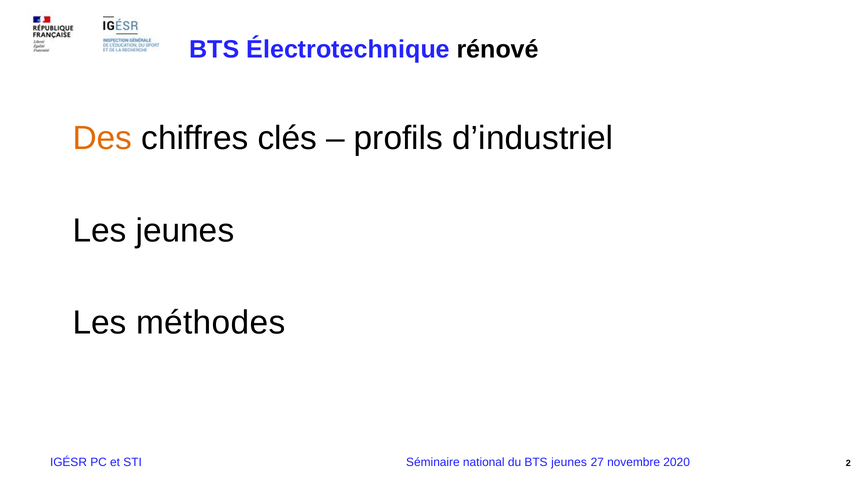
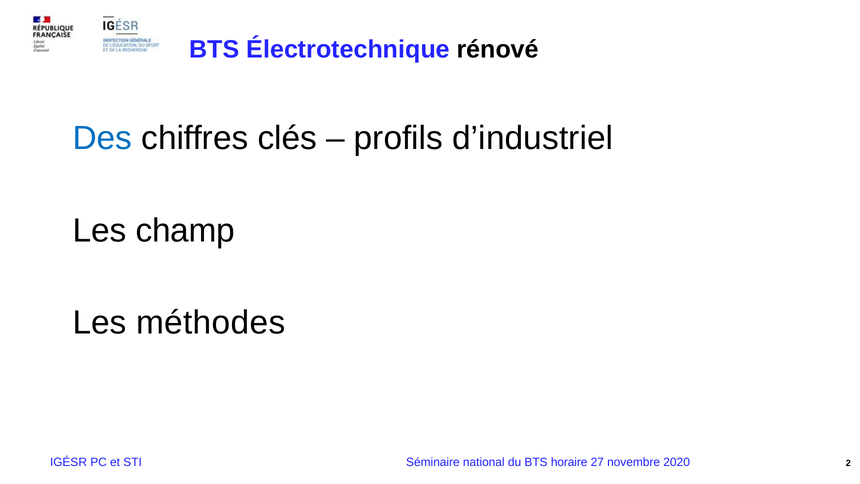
Des colour: orange -> blue (103, 138)
Les jeunes: jeunes -> champ (185, 231)
BTS jeunes: jeunes -> horaire (569, 462)
